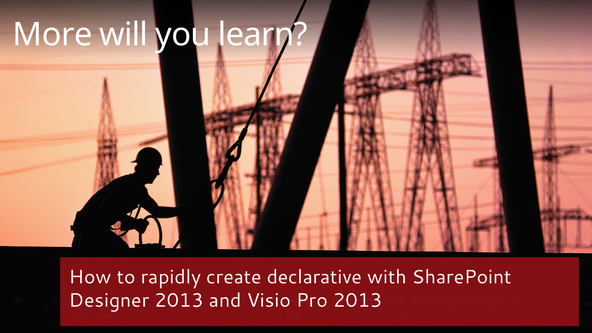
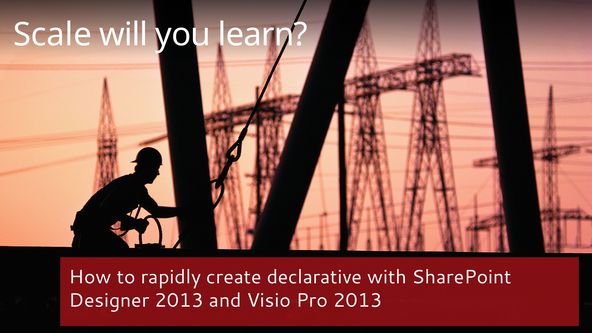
More: More -> Scale (52, 35)
